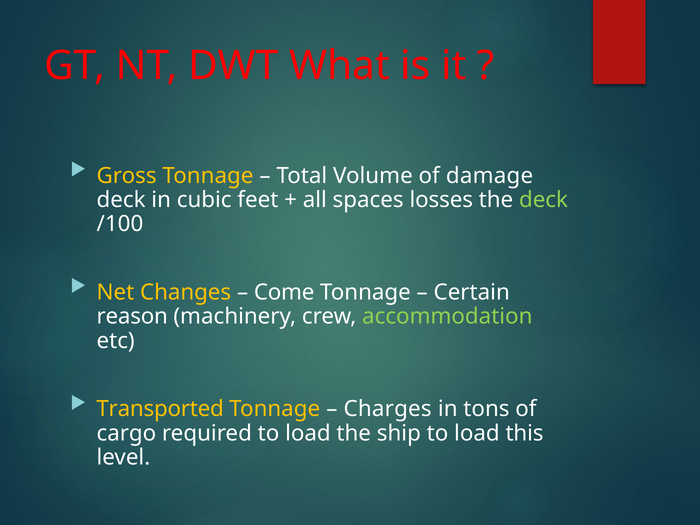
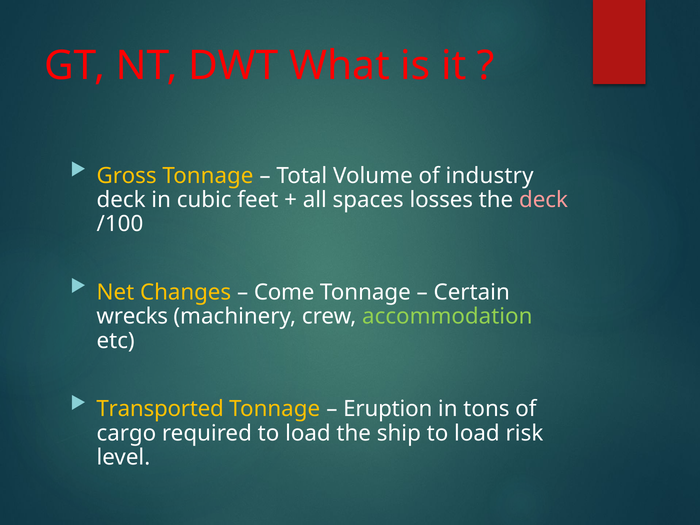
damage: damage -> industry (490, 176)
deck colour: light green -> pink (544, 200)
reason: reason -> wrecks (132, 316)
Charges: Charges -> Eruption (388, 409)
this: this -> risk (524, 433)
